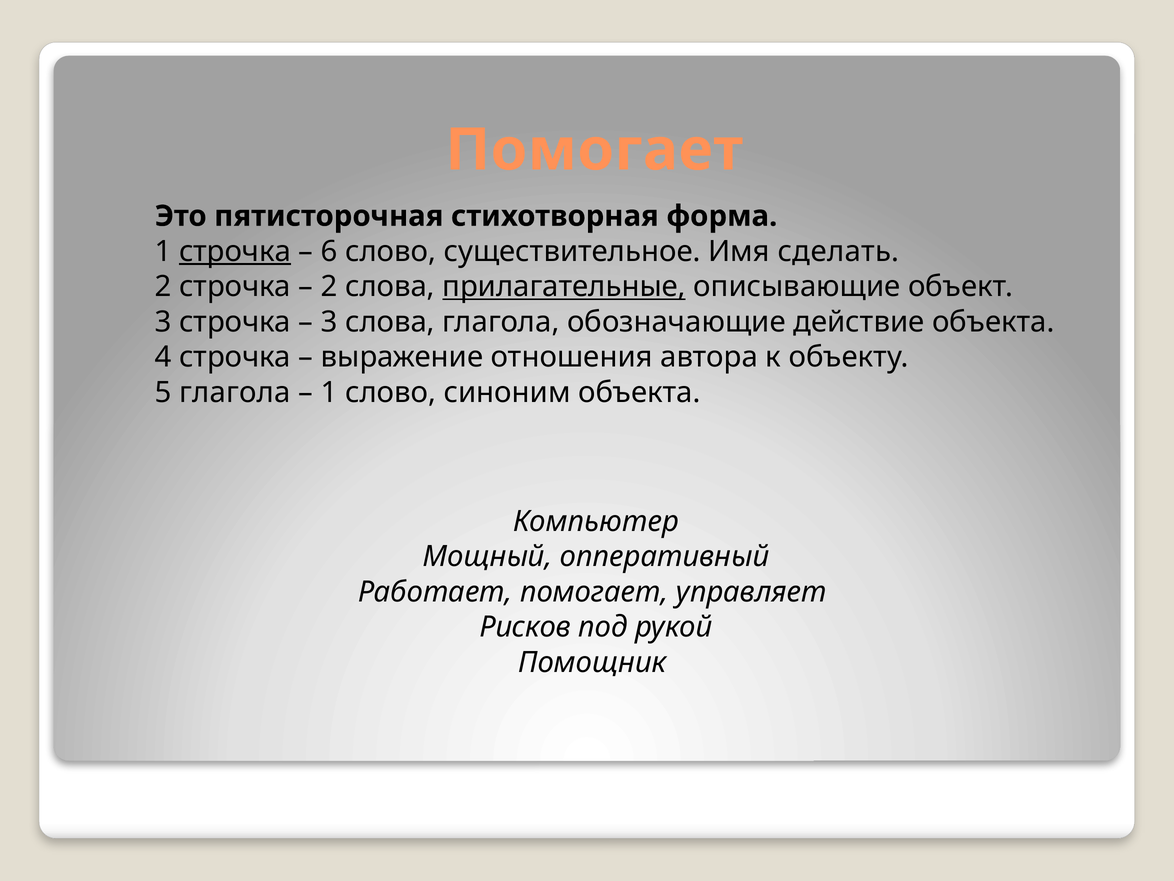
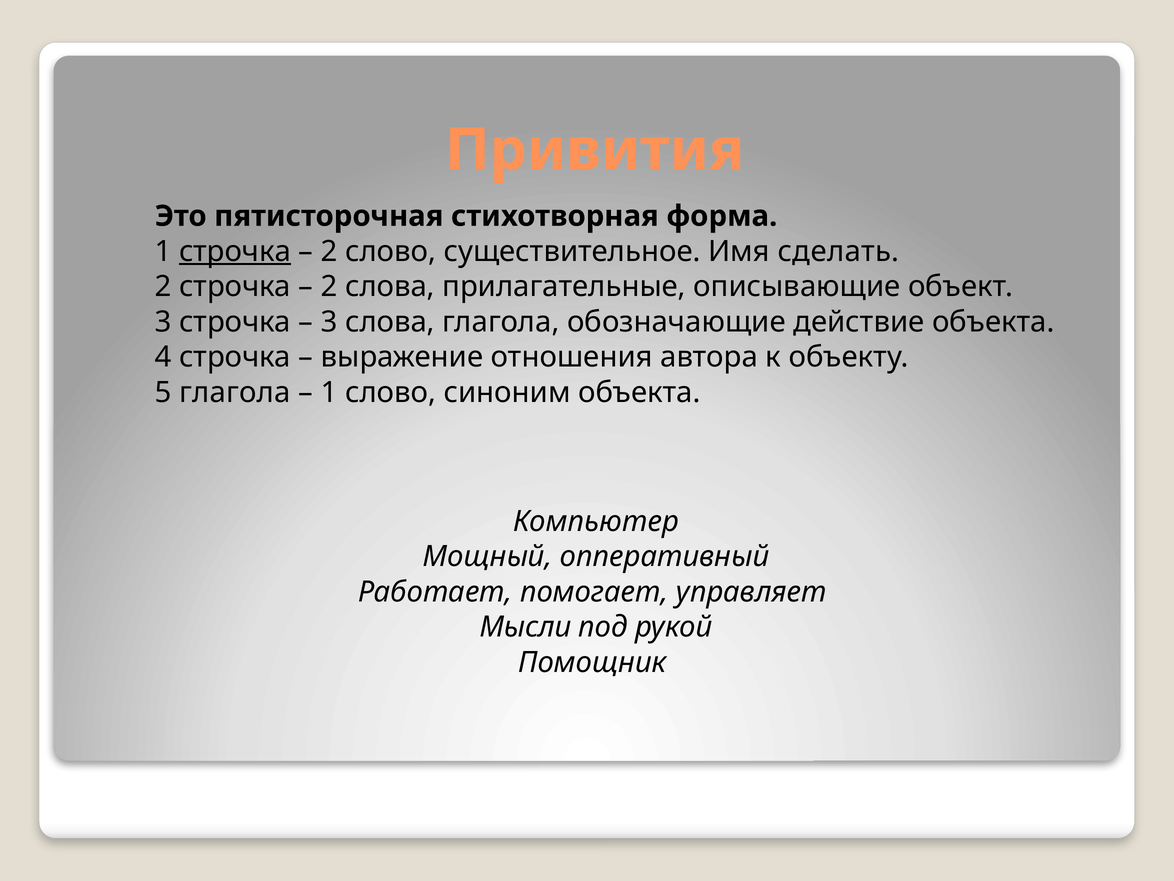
Помогает: Помогает -> Привития (595, 150)
6: 6 -> 2 (329, 251)
прилагательные underline: present -> none (564, 286)
Рисков: Рисков -> Мысли (525, 627)
